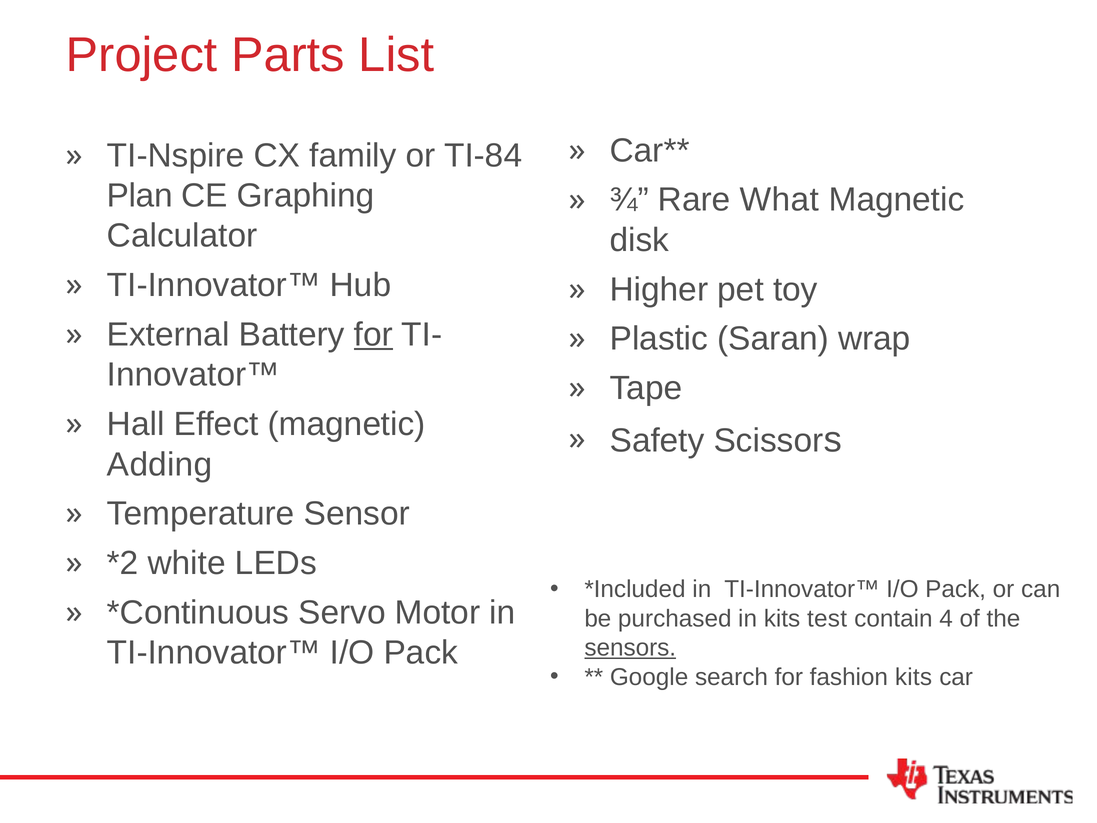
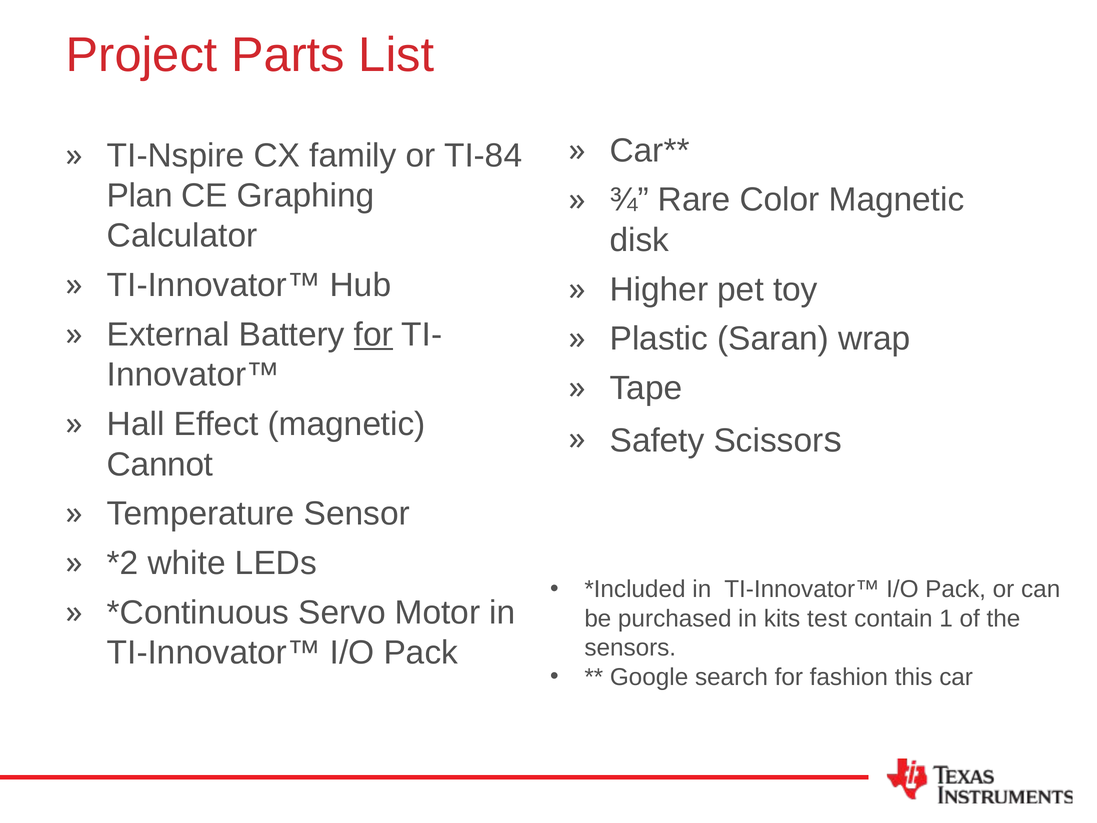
What: What -> Color (780, 200)
Adding: Adding -> Cannot (160, 464)
4: 4 -> 1 (946, 619)
sensors underline: present -> none (630, 648)
fashion kits: kits -> this (914, 677)
